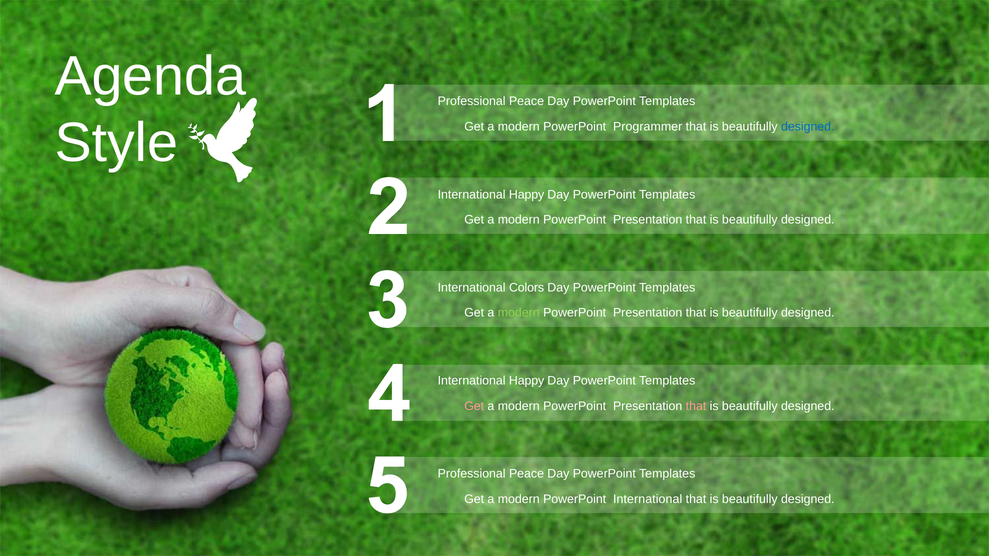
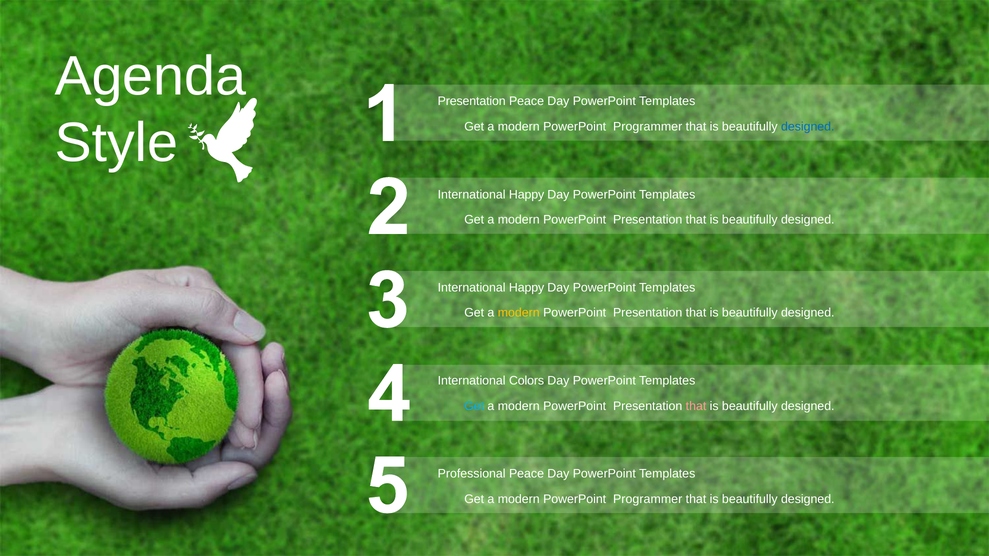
Professional: Professional -> Presentation (472, 101)
Colors: Colors -> Happy (527, 288)
modern colour: light green -> yellow (519, 313)
Happy: Happy -> Colors (527, 381)
Get colour: pink -> light blue (474, 406)
International: International -> Programmer (648, 499)
